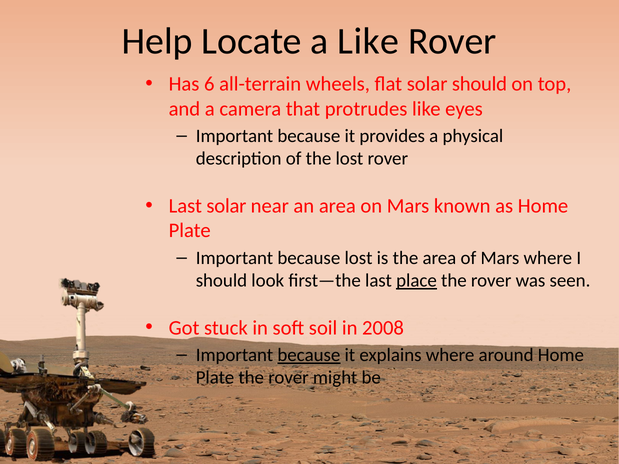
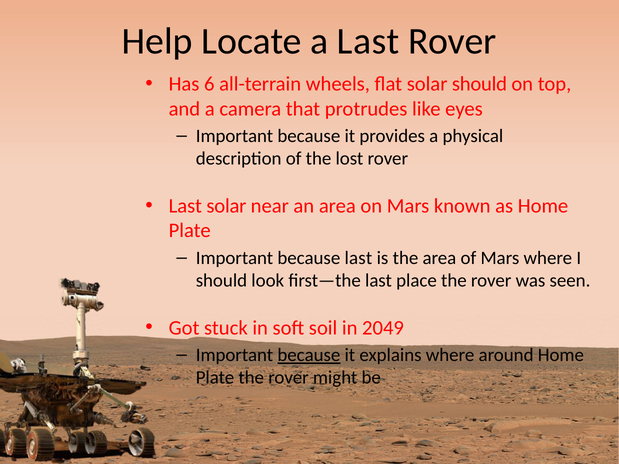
a Like: Like -> Last (368, 41)
because lost: lost -> last (358, 258)
place underline: present -> none (417, 281)
2008: 2008 -> 2049 (383, 328)
